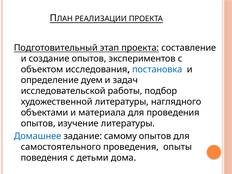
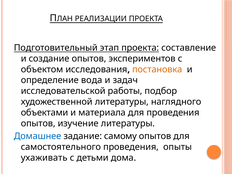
постановка colour: blue -> orange (157, 69)
дуем: дуем -> вода (92, 80)
поведения: поведения -> ухаживать (44, 158)
